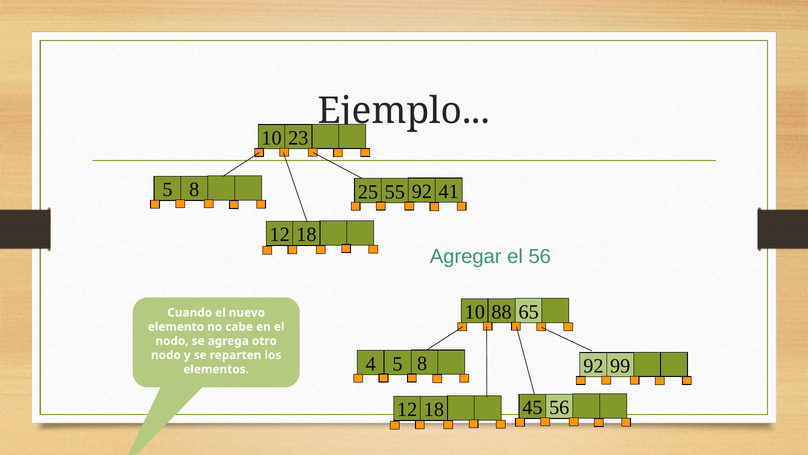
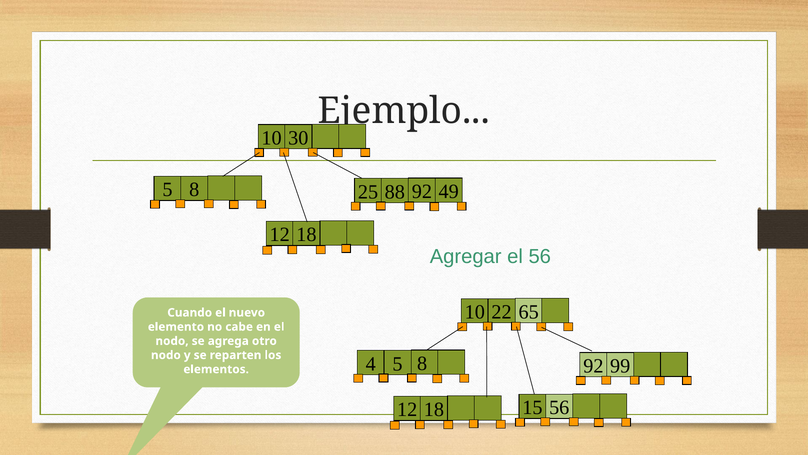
23: 23 -> 30 (298, 138)
55: 55 -> 88 (395, 192)
41: 41 -> 49 (449, 191)
88: 88 -> 22 (502, 312)
45: 45 -> 15 (532, 407)
